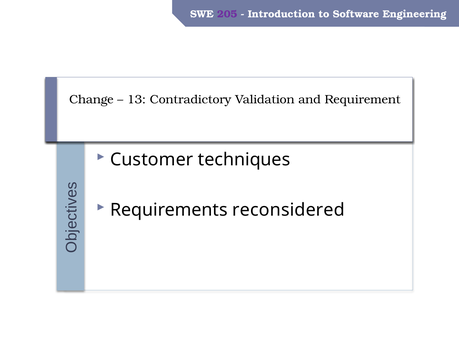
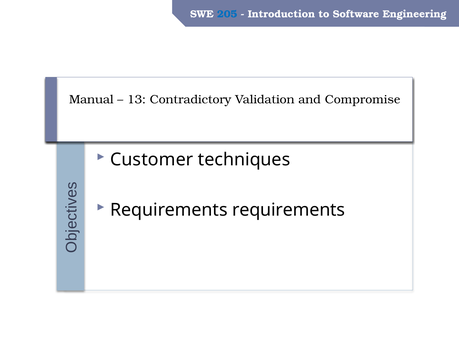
205 colour: purple -> blue (227, 14)
Change: Change -> Manual (91, 100)
Requirement: Requirement -> Compromise (363, 100)
Requirements reconsidered: reconsidered -> requirements (289, 210)
